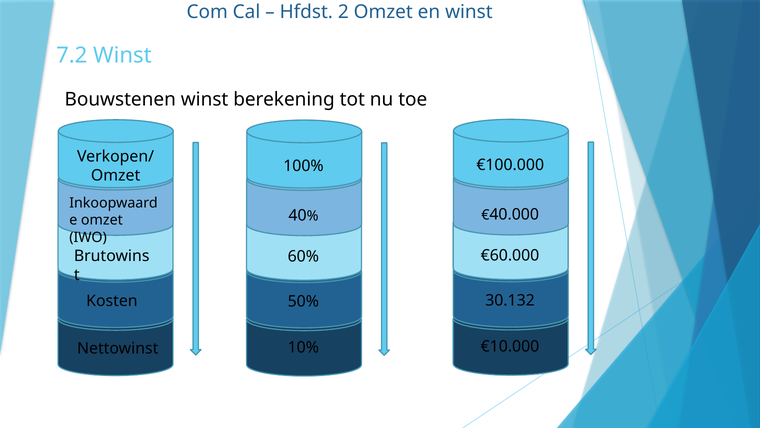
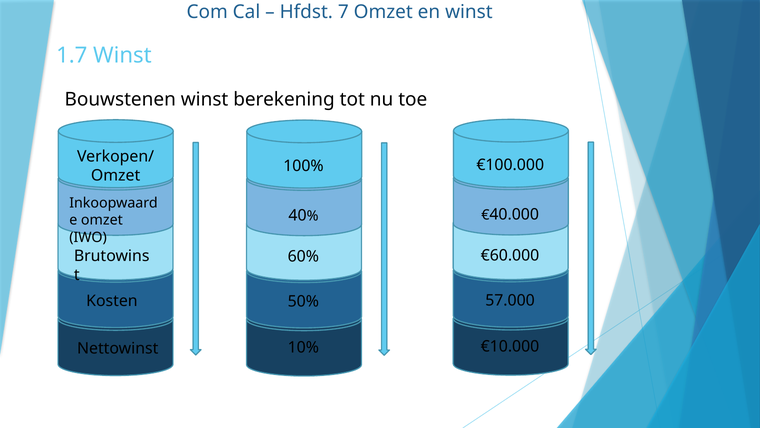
2: 2 -> 7 (343, 12)
7.2: 7.2 -> 1.7 (72, 55)
30.132: 30.132 -> 57.000 (510, 300)
